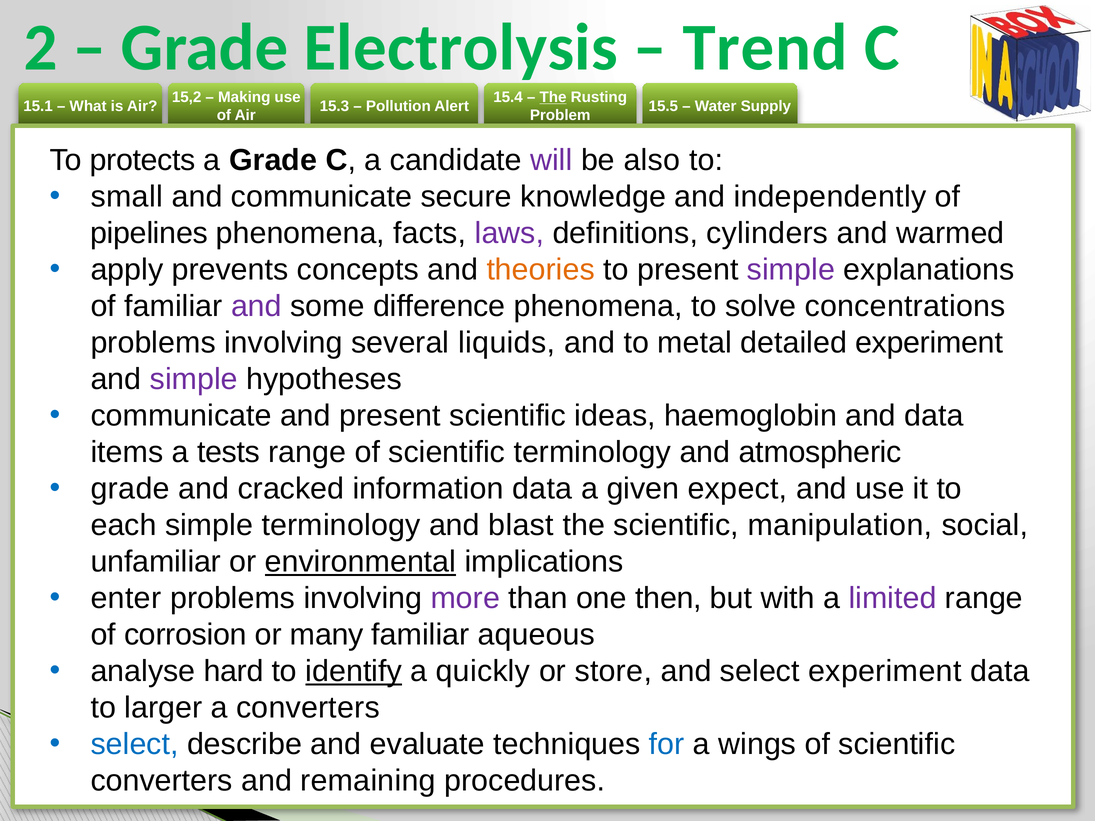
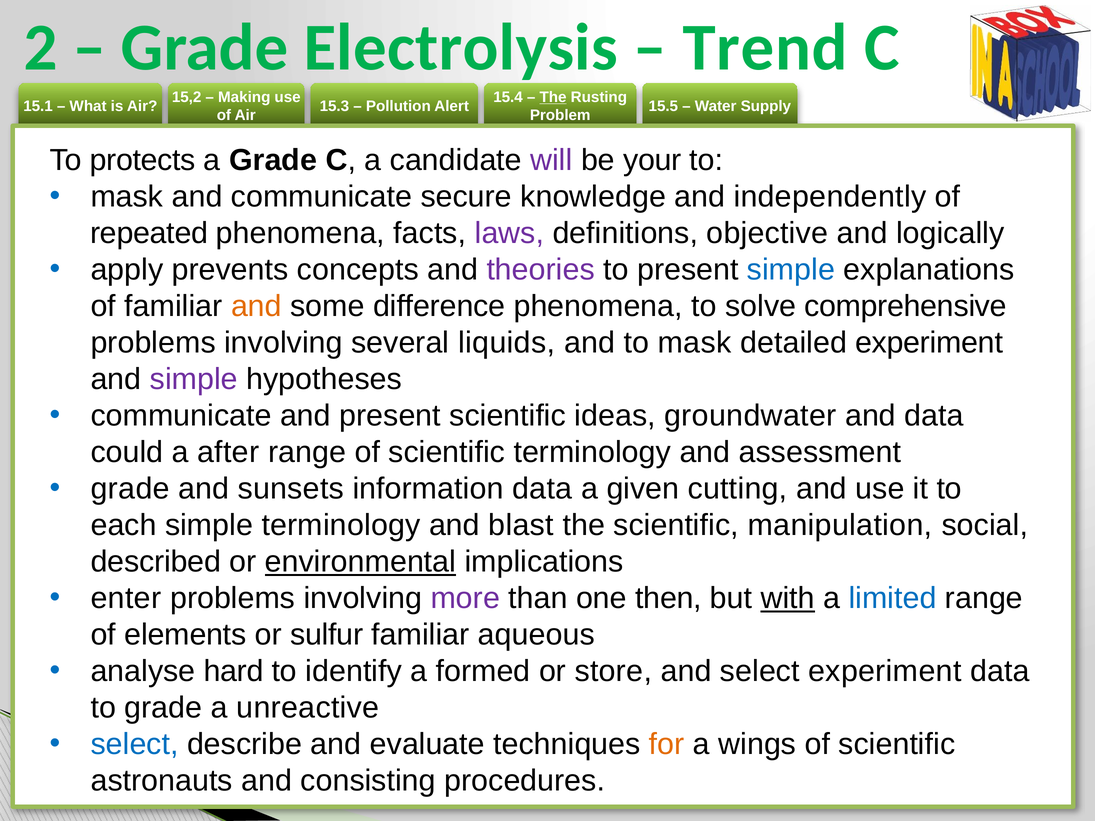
also: also -> your (652, 160)
small: small -> mask (127, 197)
pipelines: pipelines -> repeated (149, 233)
cylinders: cylinders -> objective (767, 233)
warmed: warmed -> logically (950, 233)
theories colour: orange -> purple (541, 270)
simple colour: purple -> blue (791, 270)
and colour: purple -> orange (256, 306)
concentrations: concentrations -> comprehensive (905, 306)
to metal: metal -> mask (695, 343)
haemoglobin: haemoglobin -> groundwater (750, 416)
items: items -> could (127, 453)
tests: tests -> after (228, 453)
atmospheric: atmospheric -> assessment (820, 453)
cracked: cracked -> sunsets (291, 489)
expect: expect -> cutting (738, 489)
unfamiliar: unfamiliar -> described (156, 562)
with underline: none -> present (788, 599)
limited colour: purple -> blue (893, 599)
corrosion: corrosion -> elements (185, 635)
many: many -> sulfur (327, 635)
identify underline: present -> none (354, 672)
quickly: quickly -> formed (483, 672)
to larger: larger -> grade (163, 708)
a converters: converters -> unreactive (308, 708)
for colour: blue -> orange (667, 745)
converters: converters -> astronauts (162, 781)
remaining: remaining -> consisting (368, 781)
